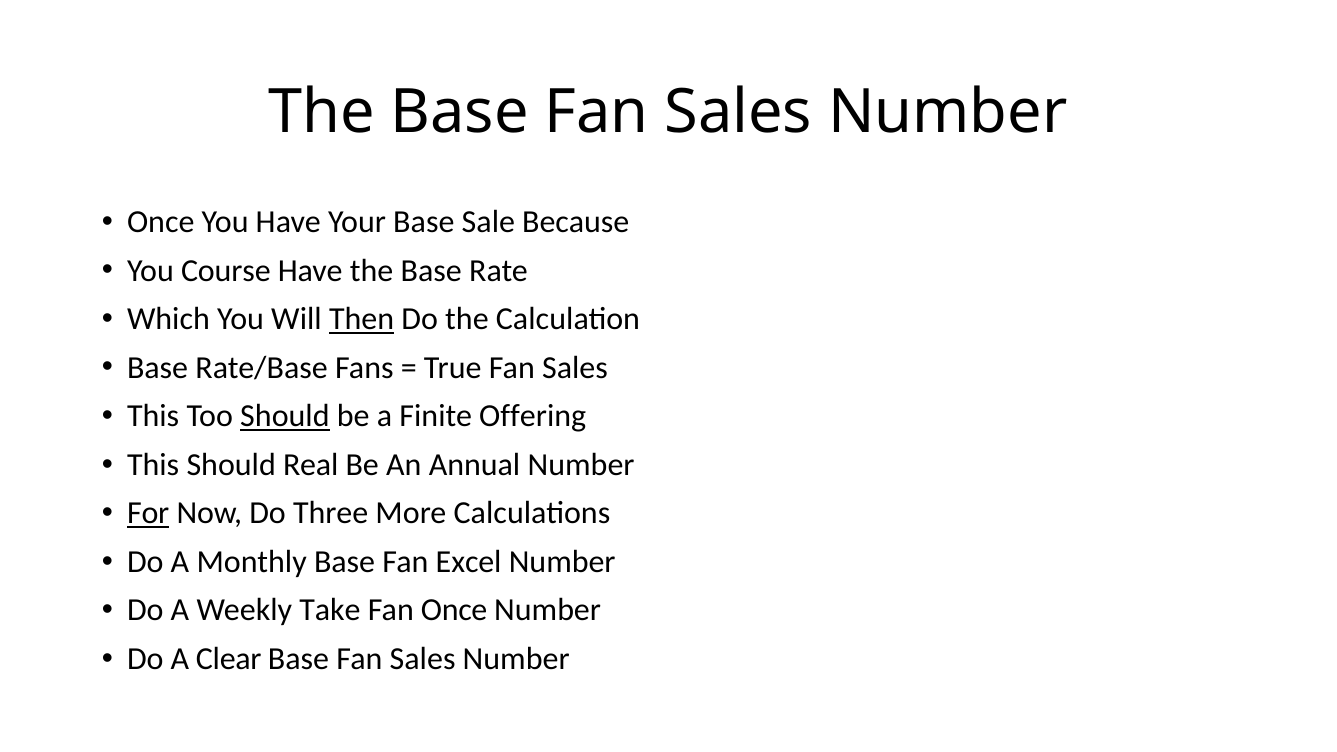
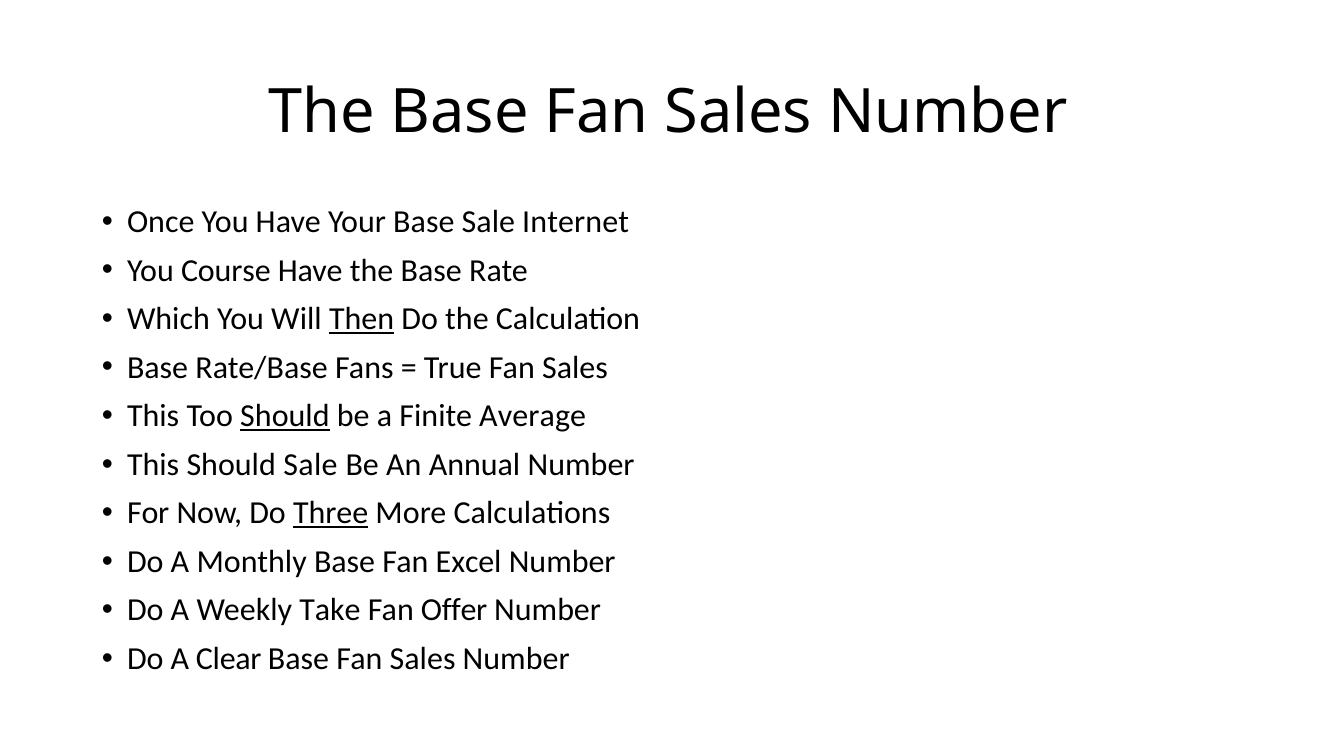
Because: Because -> Internet (576, 222)
Offering: Offering -> Average (533, 416)
Should Real: Real -> Sale (311, 465)
For underline: present -> none (148, 513)
Three underline: none -> present (331, 513)
Fan Once: Once -> Offer (454, 610)
